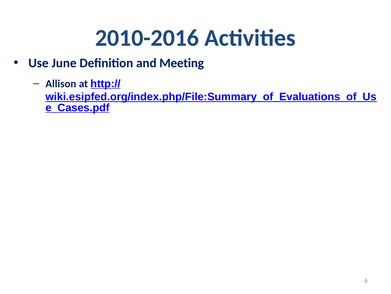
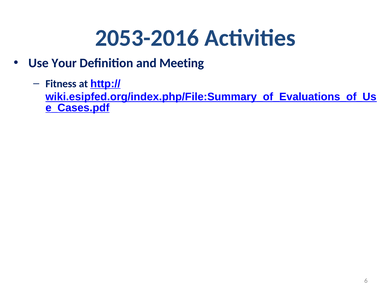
2010-2016: 2010-2016 -> 2053-2016 (147, 38)
June: June -> Your (64, 63)
Allison: Allison -> Fitness (61, 84)
